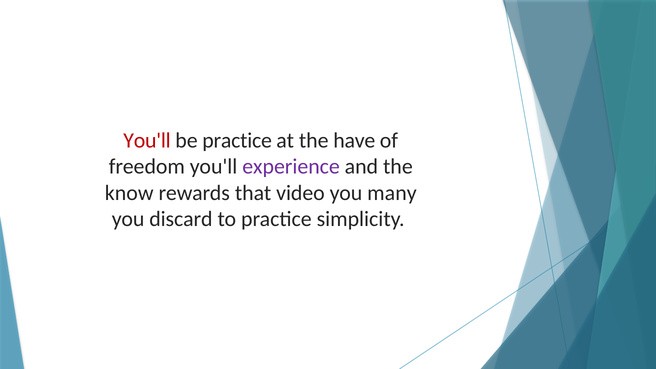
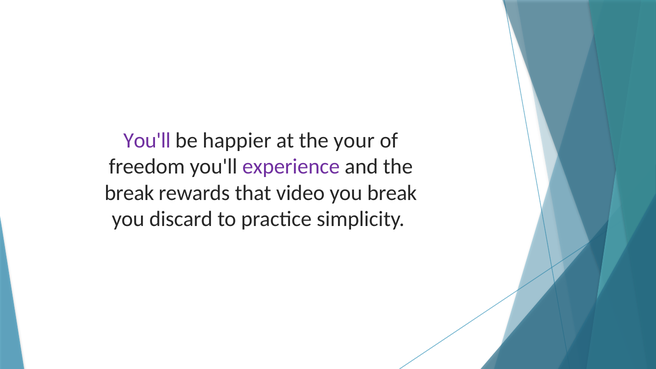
You'll colour: red -> purple (147, 140)
be practice: practice -> happier (237, 140)
have: have -> your (354, 140)
know: know -> break (129, 193)
you many: many -> break (392, 193)
